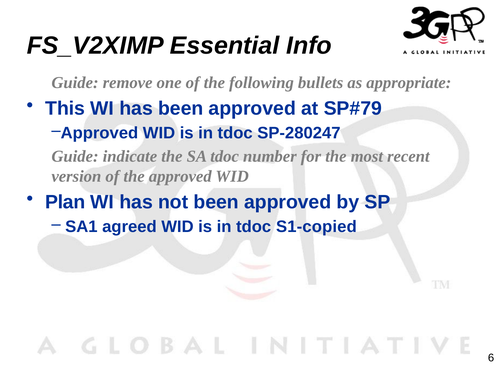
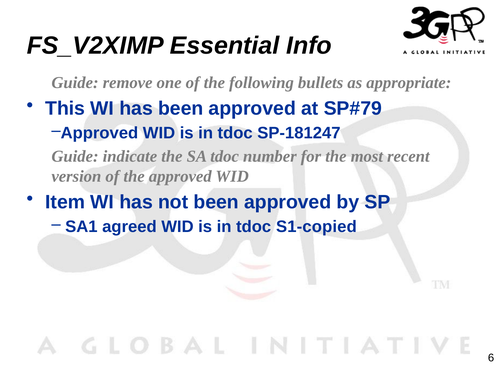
SP-280247: SP-280247 -> SP-181247 (299, 133)
Plan: Plan -> Item (65, 202)
